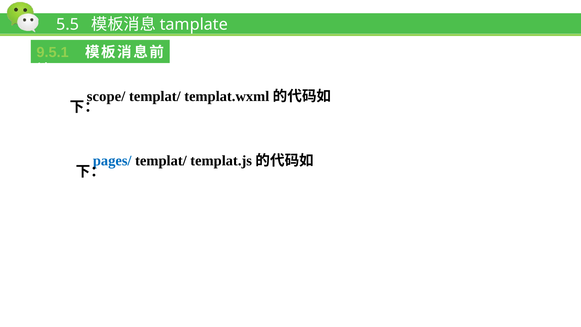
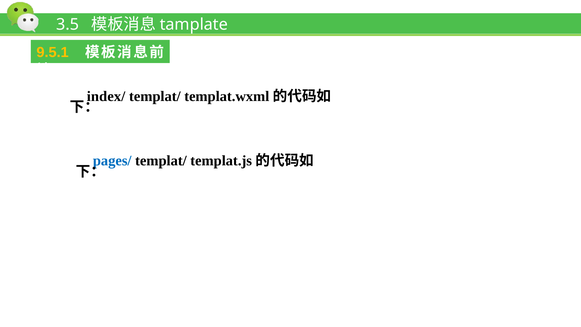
5.5: 5.5 -> 3.5 (68, 25)
9.5.1 colour: light green -> yellow (53, 52)
scope/: scope/ -> index/ (106, 96)
